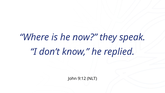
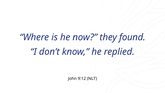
speak: speak -> found (132, 37)
